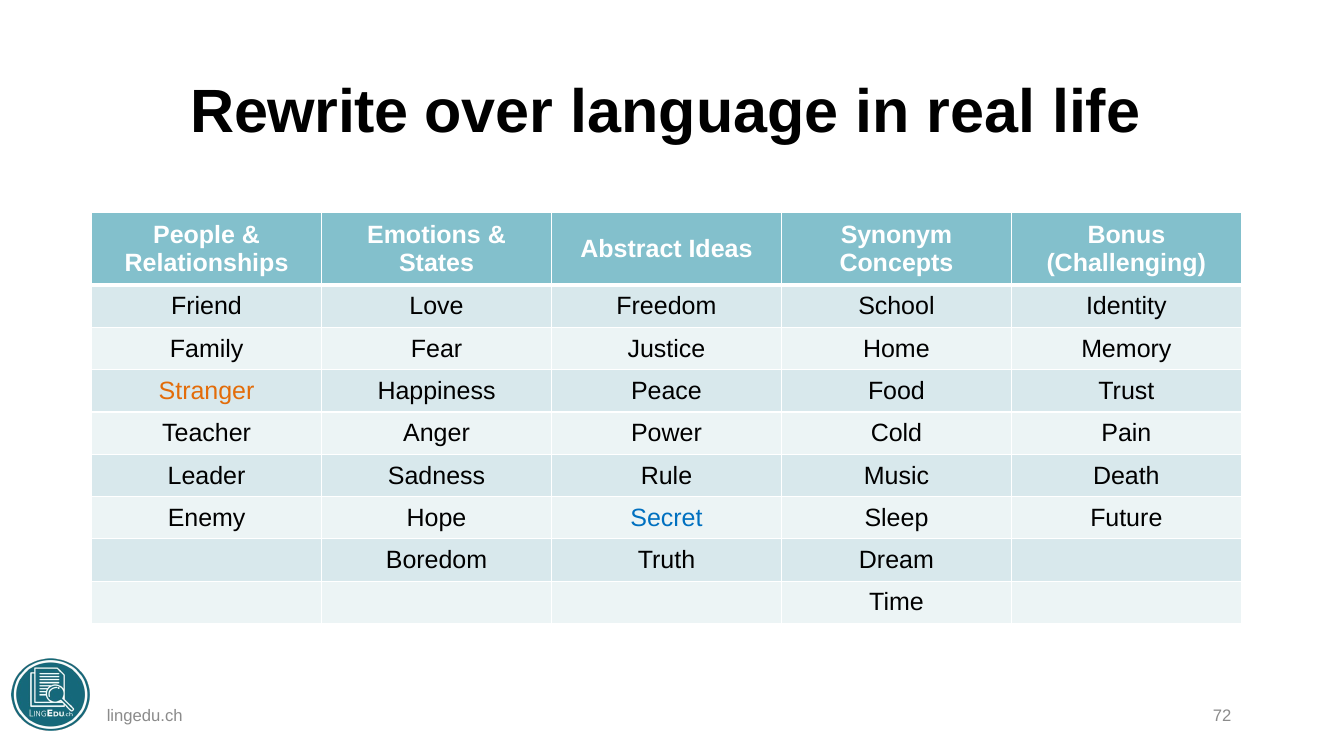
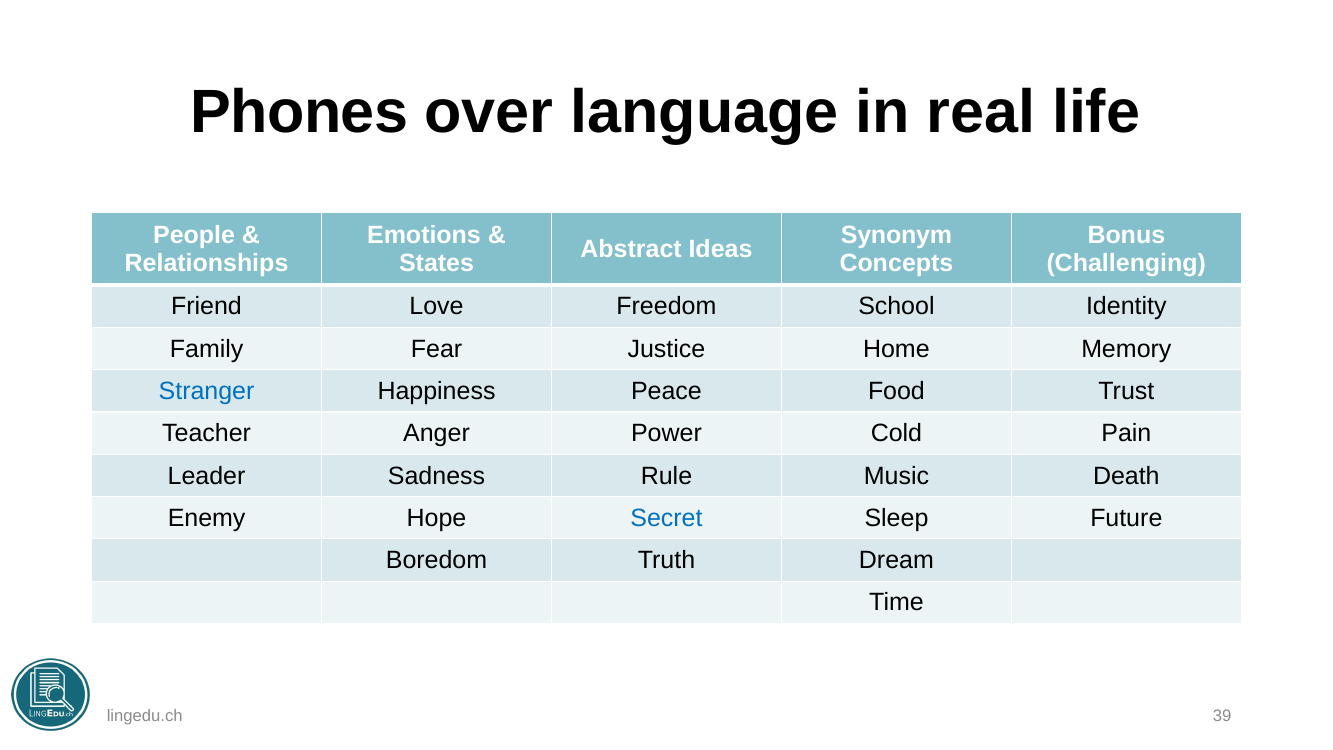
Rewrite: Rewrite -> Phones (300, 112)
Stranger colour: orange -> blue (207, 391)
72: 72 -> 39 (1222, 716)
